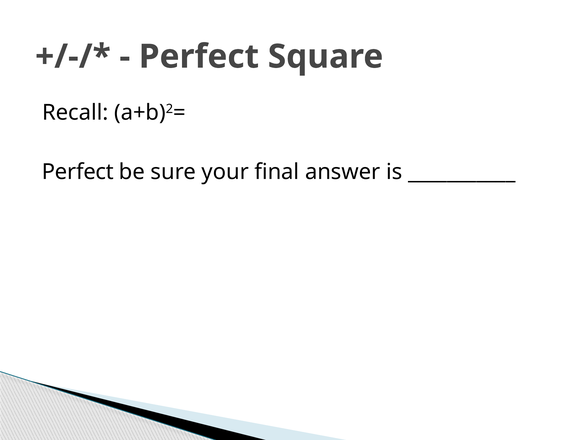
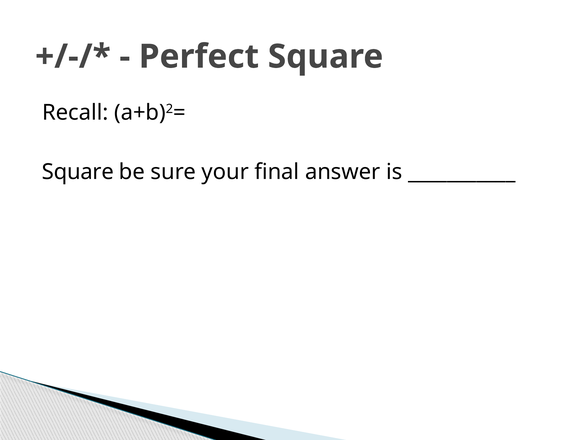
Perfect: Perfect -> Square (78, 172)
